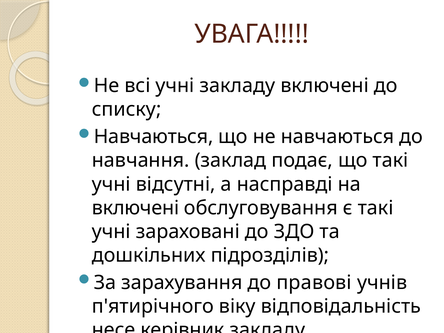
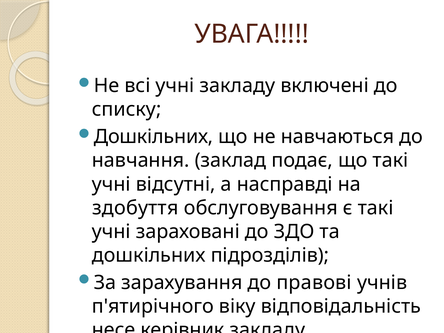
Навчаються: Навчаються -> Дошкільних (154, 137)
включені: включені -> здобуття (135, 208)
